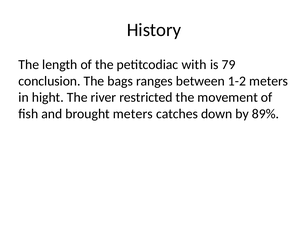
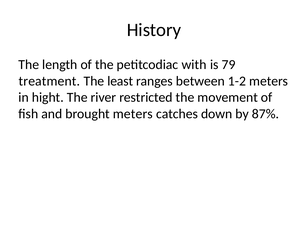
conclusion: conclusion -> treatment (49, 81)
bags: bags -> least (120, 81)
89%: 89% -> 87% (265, 114)
